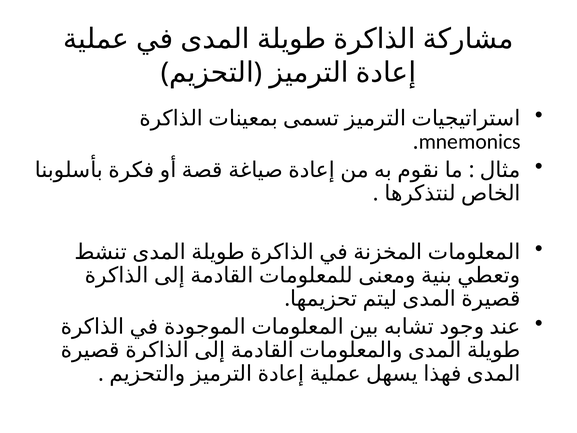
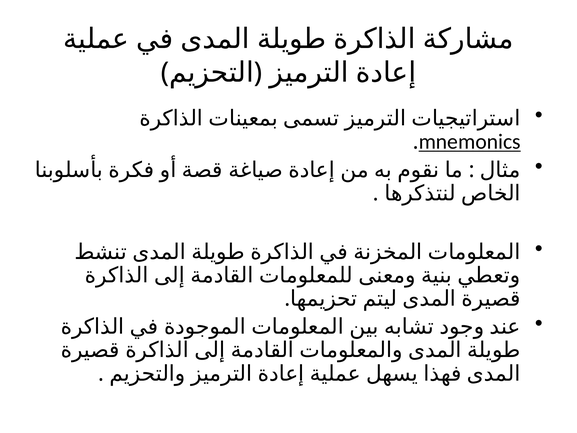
mnemonics underline: none -> present (470, 142)
